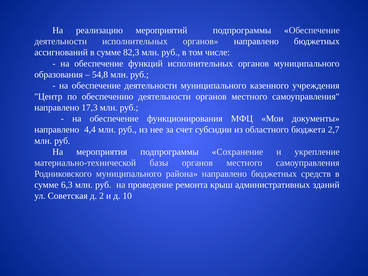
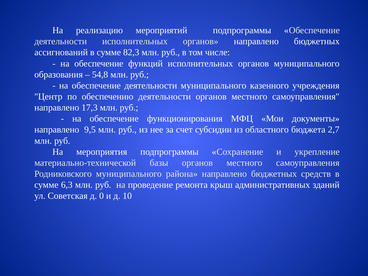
4,4: 4,4 -> 9,5 (90, 130)
2: 2 -> 0 (101, 196)
